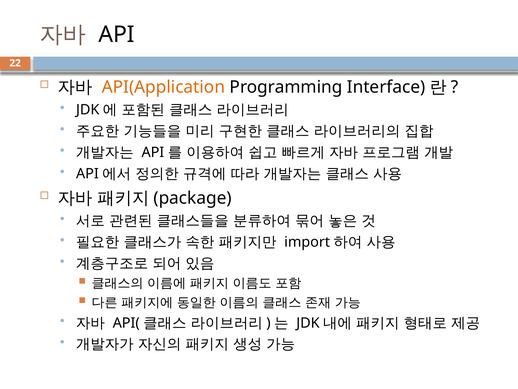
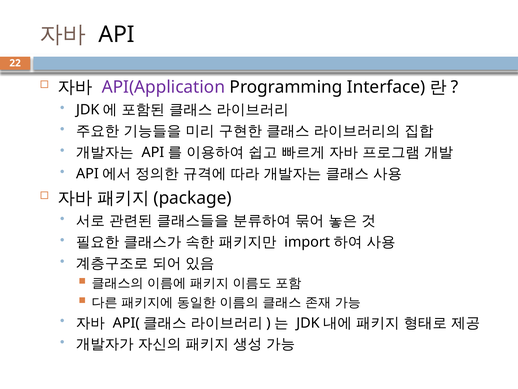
API(Application colour: orange -> purple (163, 87)
